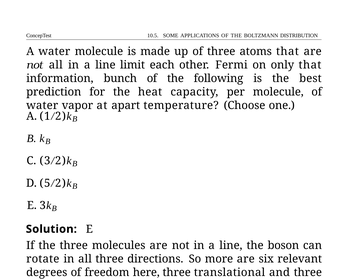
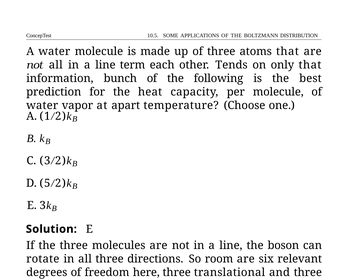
limit: limit -> term (133, 65)
Fermi: Fermi -> Tends (231, 65)
more: more -> room (219, 259)
